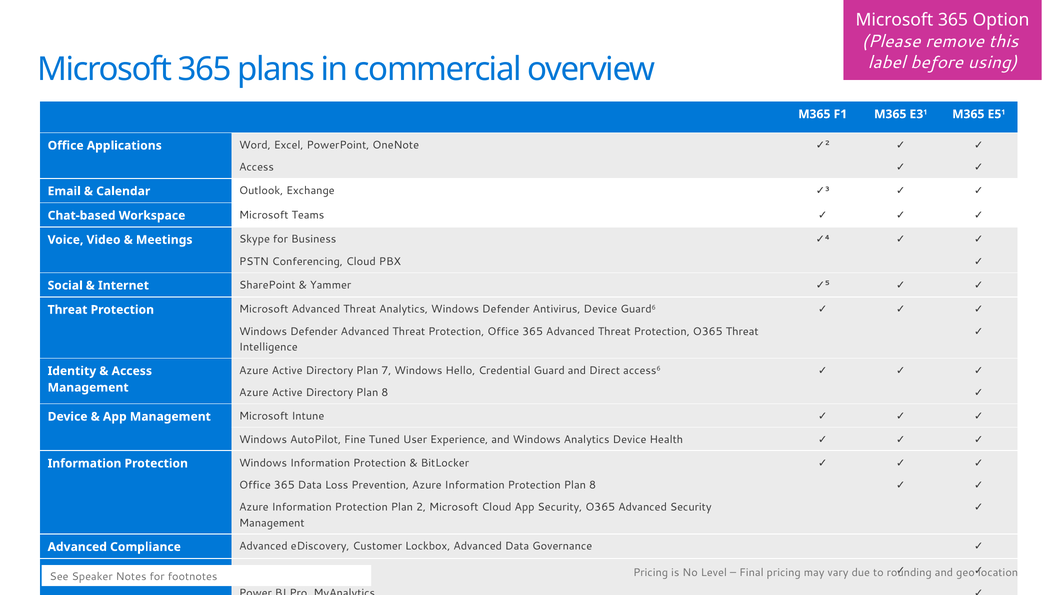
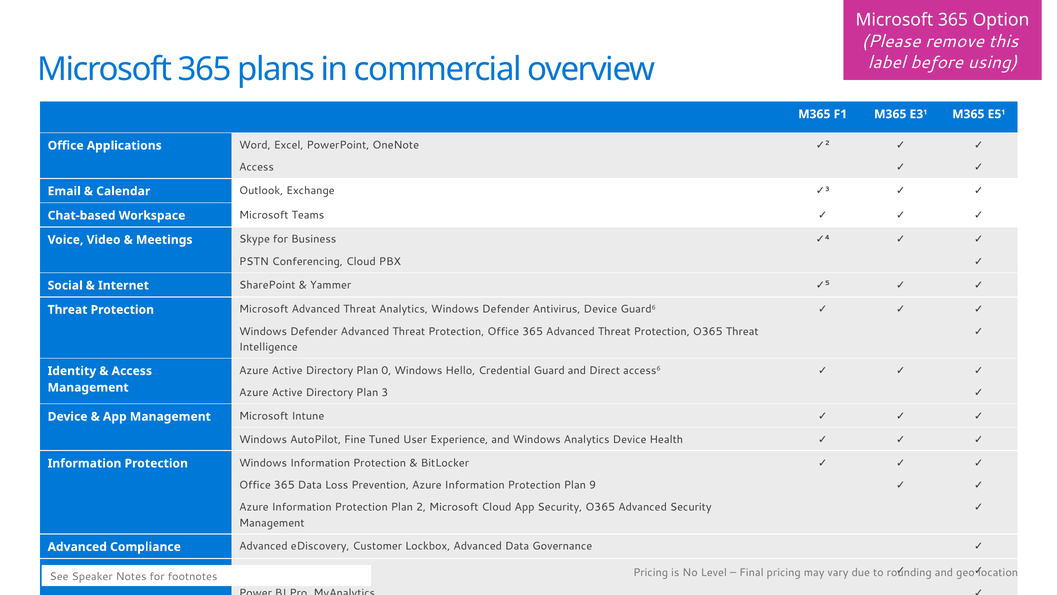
7: 7 -> 0 (386, 370)
Directory Plan 8: 8 -> 3 (385, 392)
Protection Plan 8: 8 -> 9 (593, 485)
